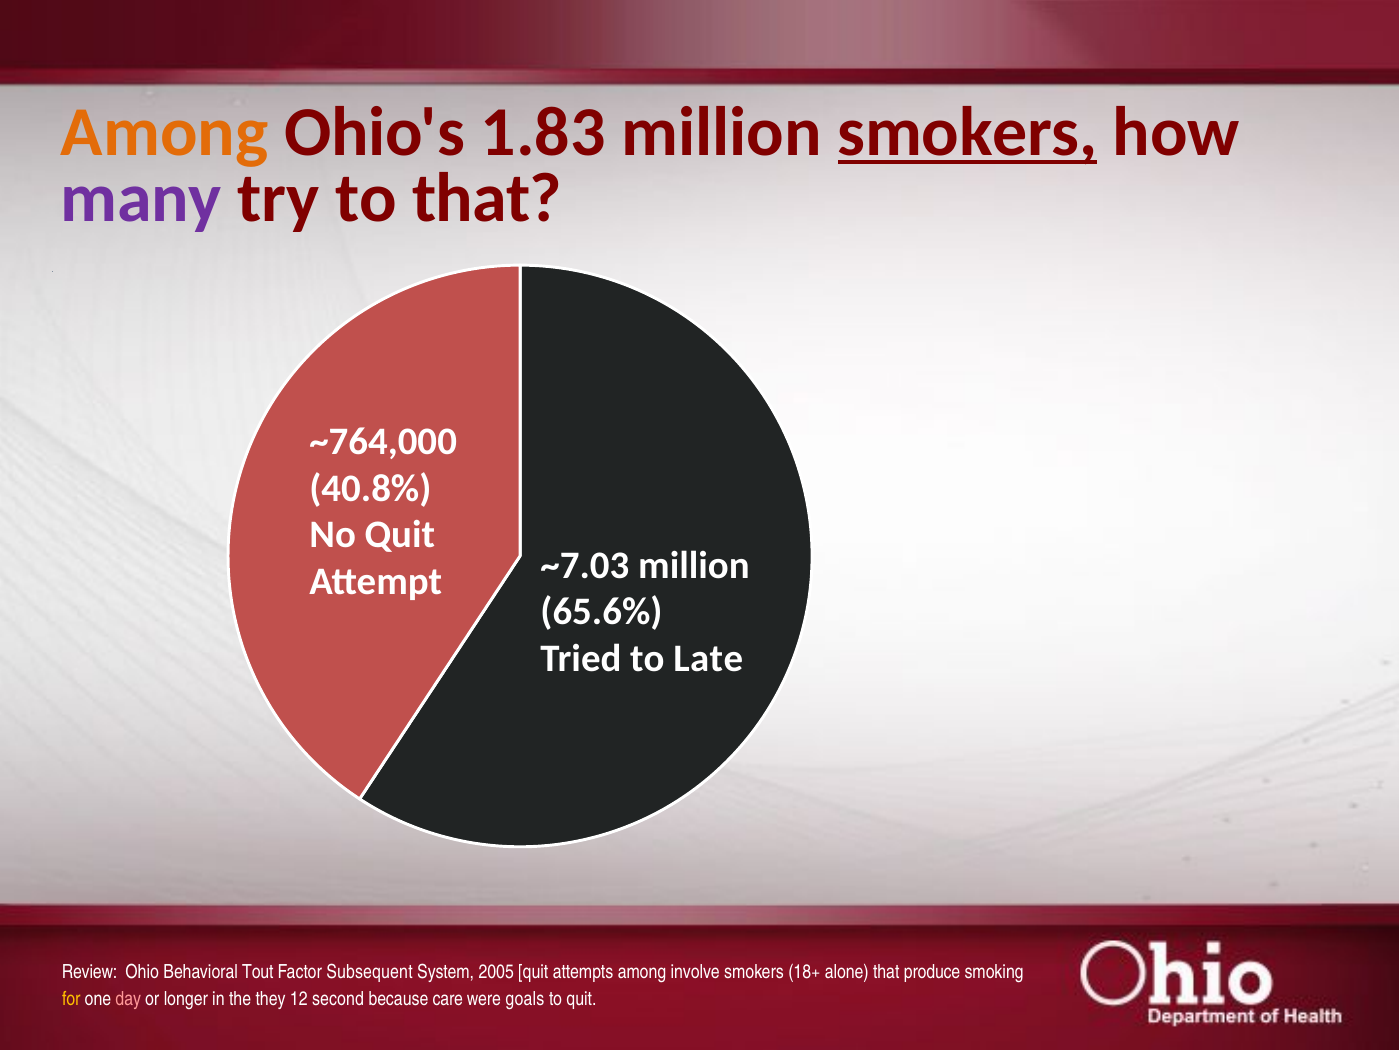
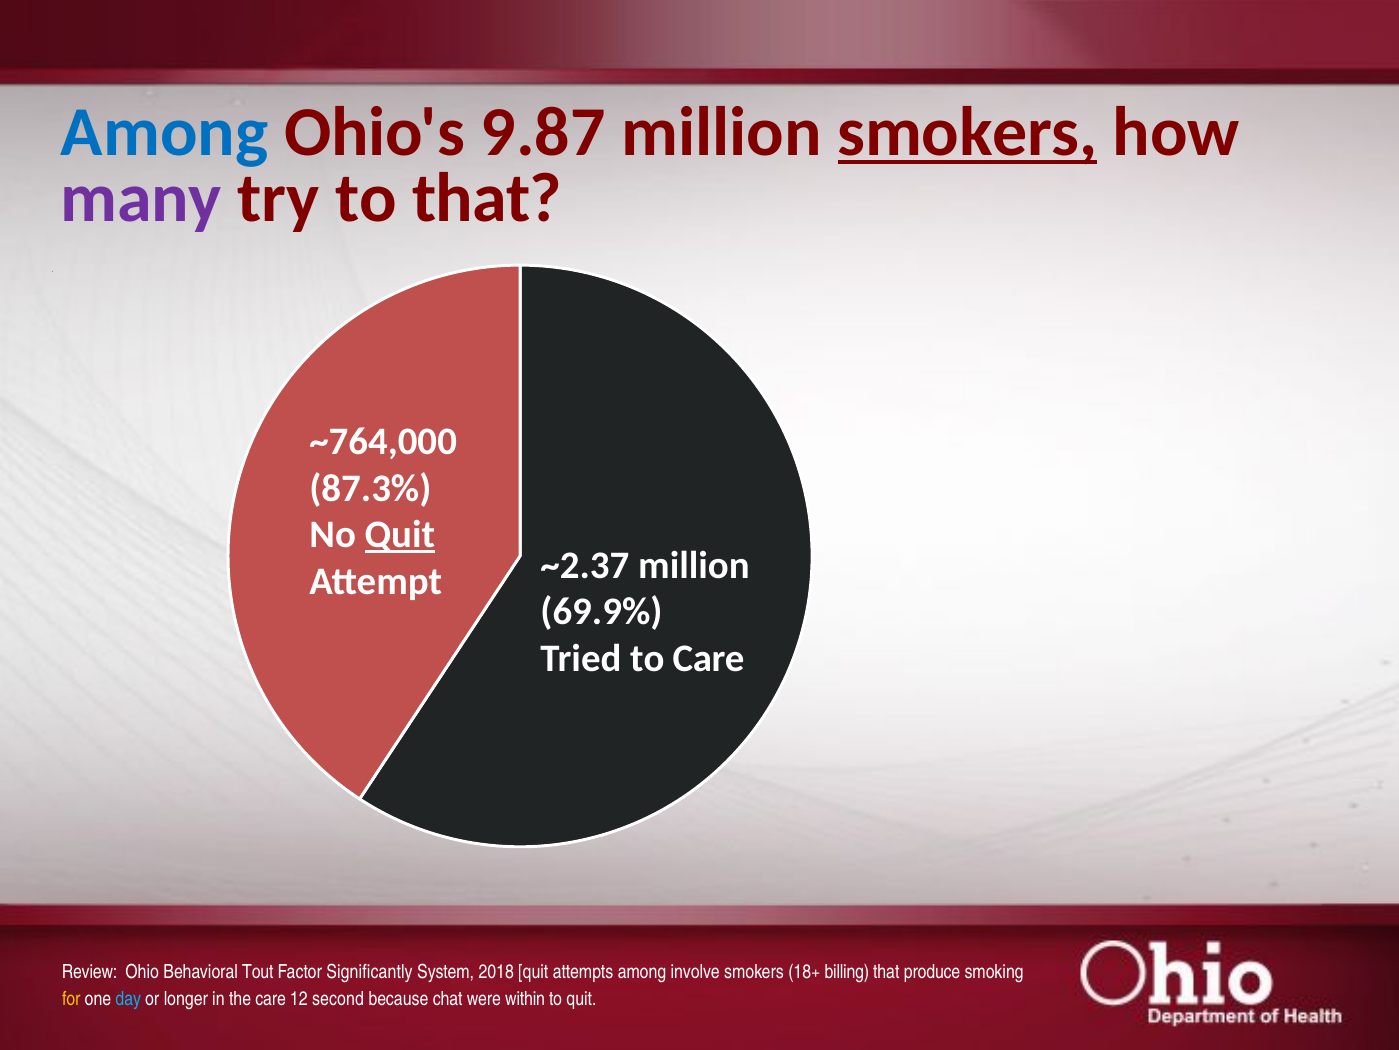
Among colour: orange -> blue (165, 132)
1.83: 1.83 -> 9.87 (543, 132)
40.8%: 40.8% -> 87.3% (370, 488)
Quit underline: none -> present (400, 534)
~7.03: ~7.03 -> ~2.37 (585, 565)
65.6%: 65.6% -> 69.9% (601, 611)
to Late: Late -> Care (709, 658)
Subsequent: Subsequent -> Significantly (370, 971)
2005: 2005 -> 2018 (496, 971)
alone: alone -> billing (847, 971)
day colour: pink -> light blue (128, 999)
the they: they -> care (271, 999)
care: care -> chat (448, 999)
goals: goals -> within (525, 999)
